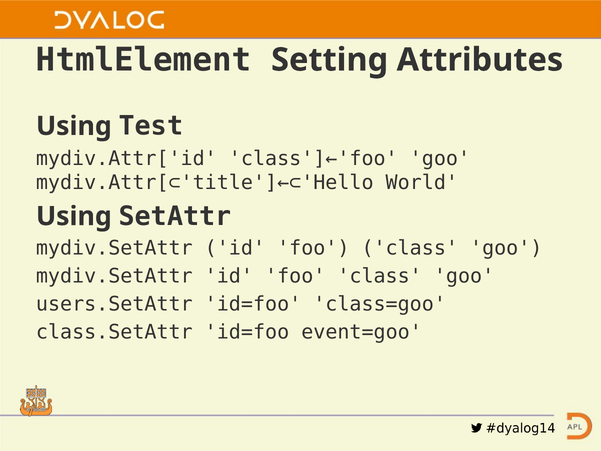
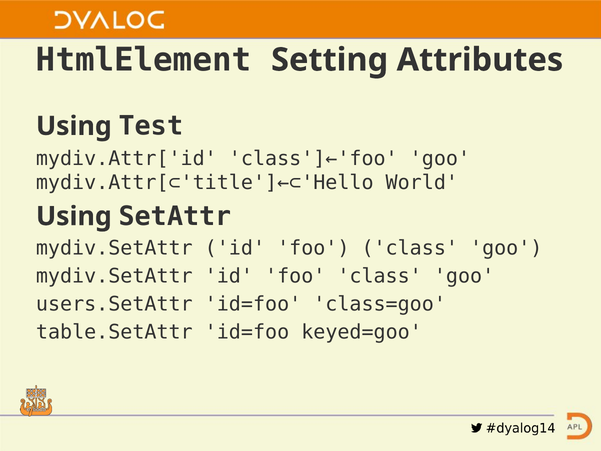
class.SetAttr: class.SetAttr -> table.SetAttr (114, 332)
event=goo: event=goo -> keyed=goo (362, 332)
